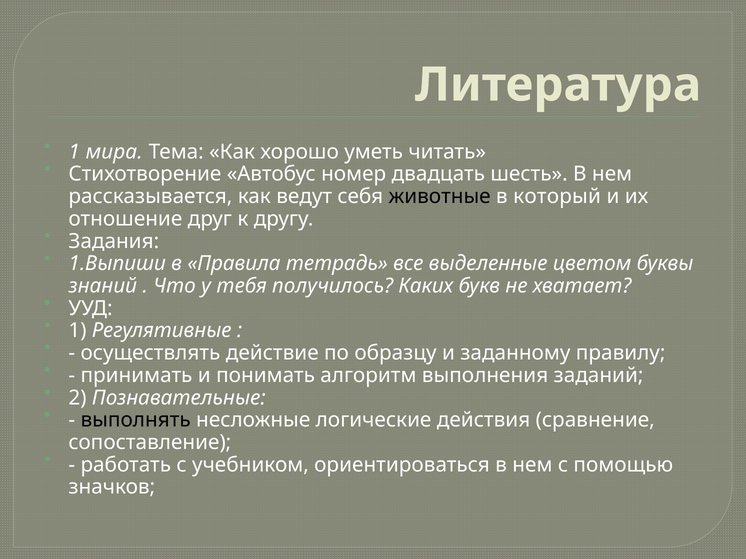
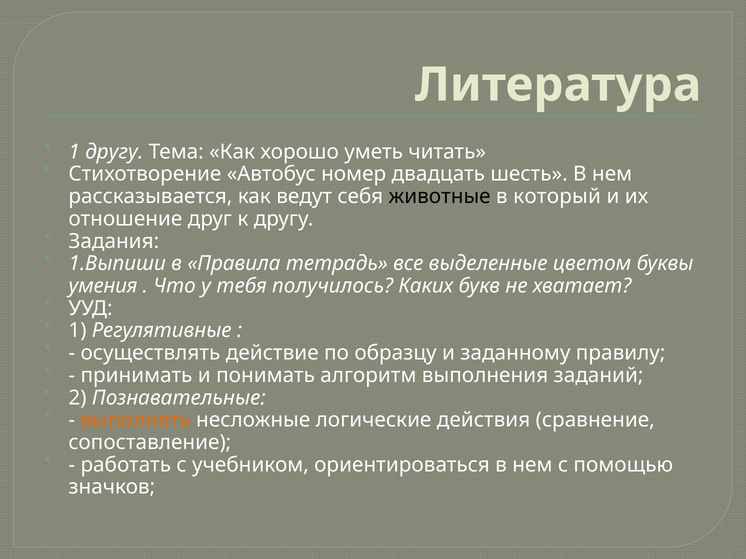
1 мира: мира -> другу (114, 152)
знаний: знаний -> умения (103, 286)
выполнять colour: black -> orange (136, 420)
